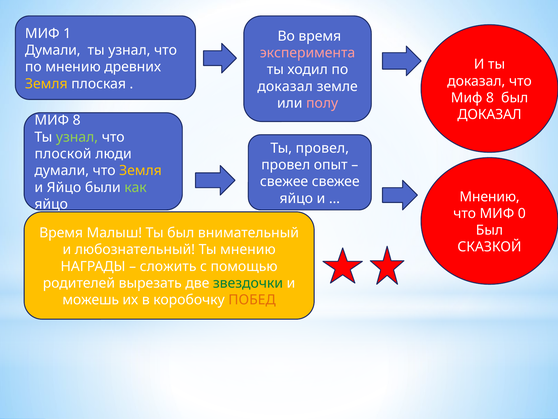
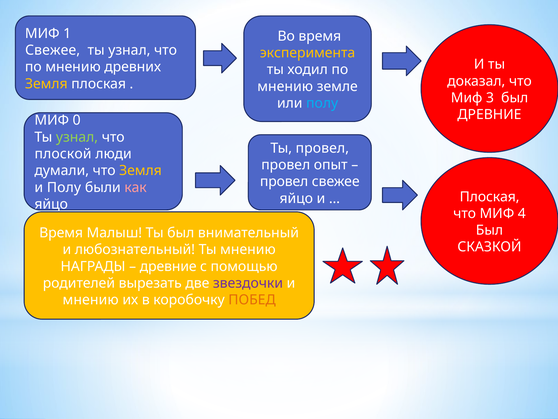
Думали: Думали -> Свежее (53, 50)
эксперимента colour: pink -> yellow (308, 53)
доказал: доказал -> мнению (285, 86)
8: 8 -> 3 (490, 98)
полу colour: pink -> light blue (322, 103)
ДОКАЗАЛ: ДОКАЗАЛ -> ДРЕВНИЕ (489, 114)
8: 8 -> 0 (77, 120)
свежее: свежее -> провел (284, 181)
и Яйцо: Яйцо -> Полу (64, 187)
как colour: light green -> pink (136, 187)
Мнению: Мнению -> Плоская (490, 197)
0: 0 -> 4 (522, 213)
сложить: сложить -> древние (168, 266)
звездочки colour: green -> purple (248, 283)
можешь: можешь -> мнению (91, 300)
